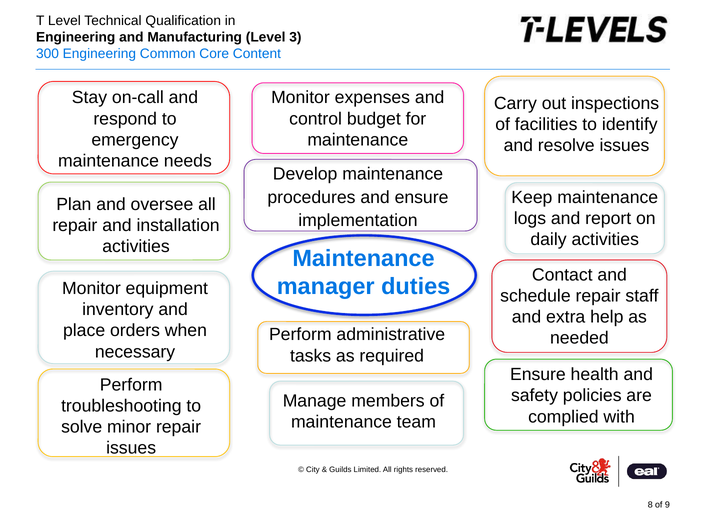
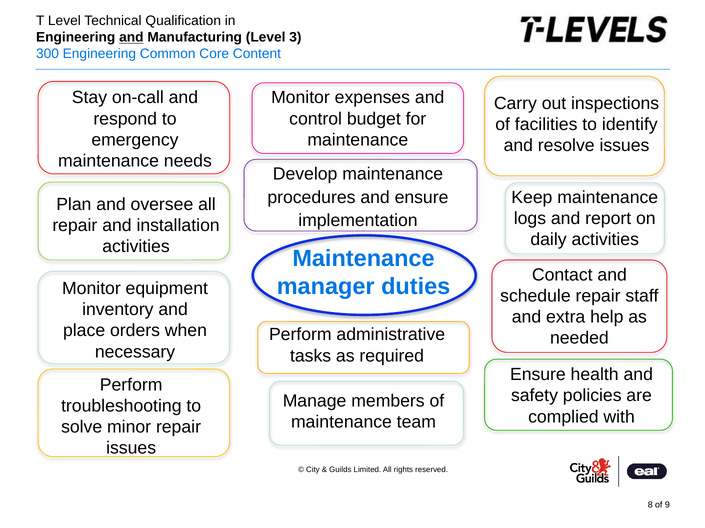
and underline: none -> present (131, 37)
